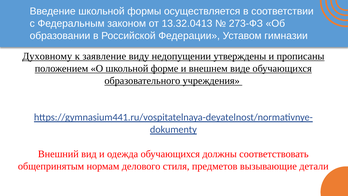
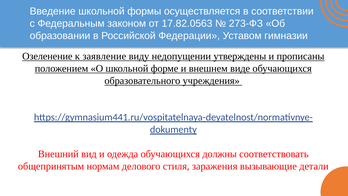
13.32.0413: 13.32.0413 -> 17.82.0563 (187, 23)
Духовному: Духовному -> Озеленение (47, 56)
предметов: предметов -> заражения (215, 166)
